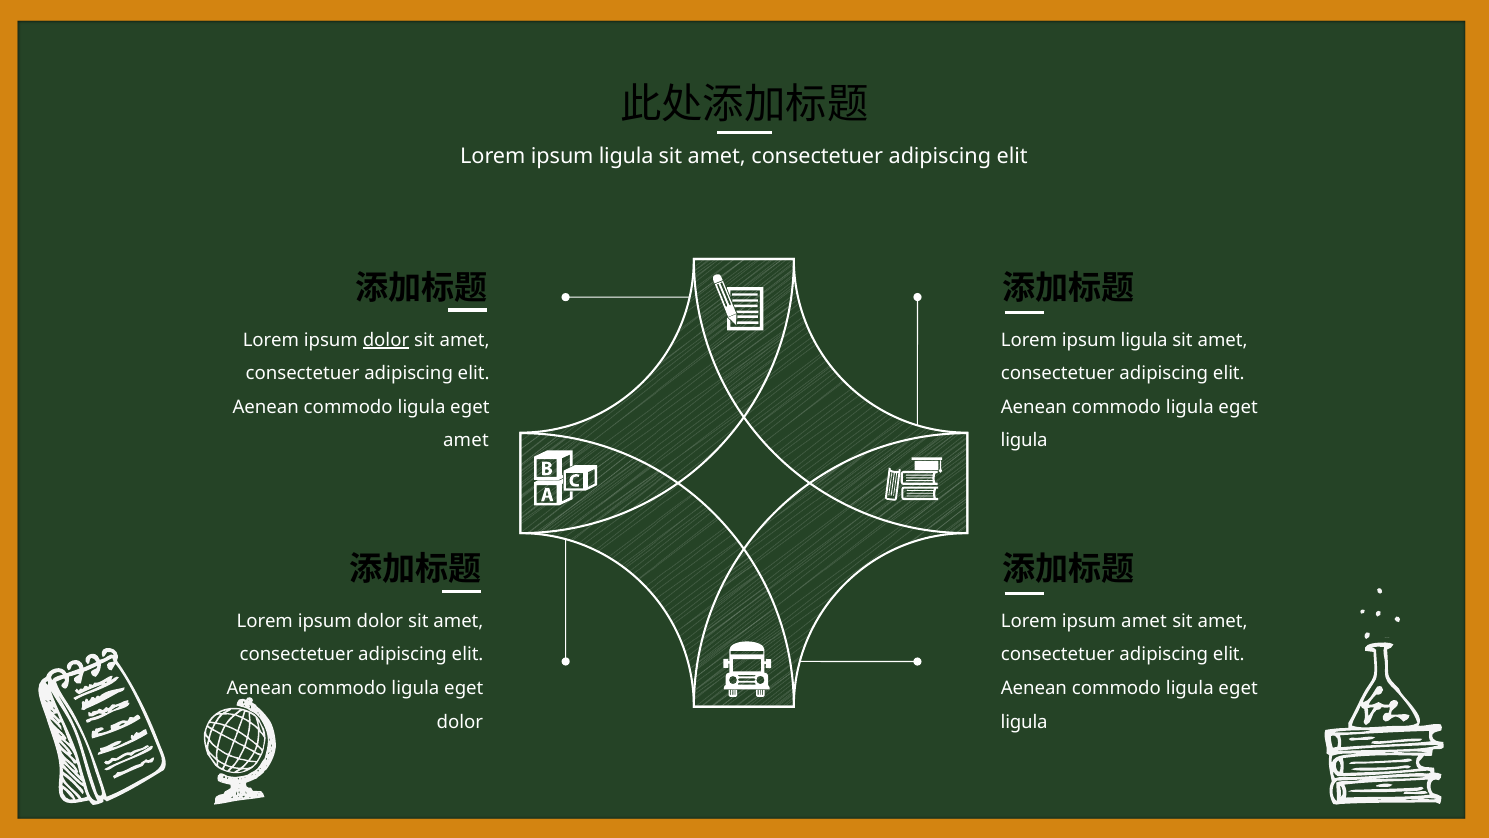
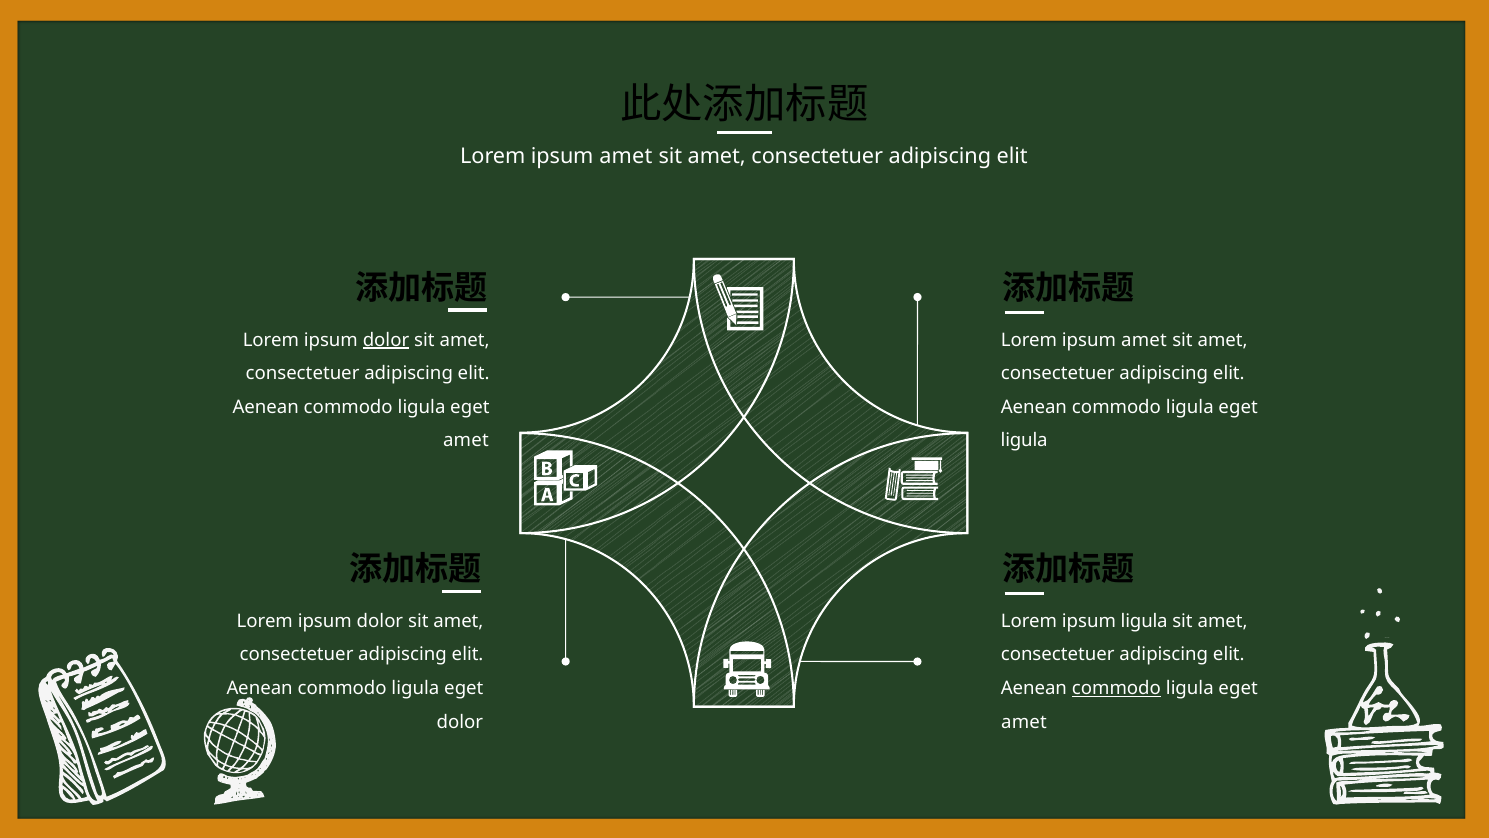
ligula: ligula -> amet (626, 156)
ligula: ligula -> amet (1144, 340)
ipsum amet: amet -> ligula (1144, 621)
commodo underline: none -> present (1116, 688)
ligula: ligula -> amet (1024, 722)
